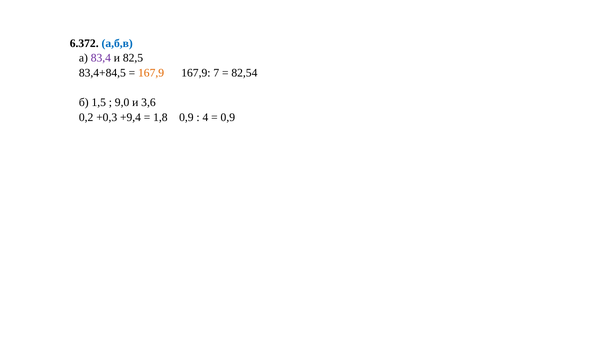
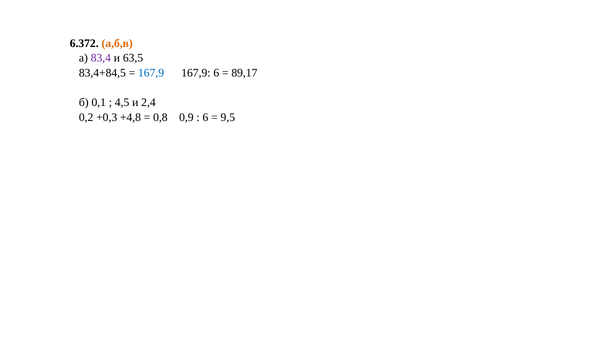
а,б,в colour: blue -> orange (117, 43)
82,5: 82,5 -> 63,5 (133, 58)
167,9 colour: orange -> blue (151, 73)
167,9 7: 7 -> 6 (216, 73)
82,54: 82,54 -> 89,17 (244, 73)
1,5: 1,5 -> 0,1 (99, 103)
9,0: 9,0 -> 4,5 (122, 103)
3,6: 3,6 -> 2,4 (148, 103)
+9,4: +9,4 -> +4,8 (130, 117)
1,8: 1,8 -> 0,8 (160, 117)
4: 4 -> 6 (205, 117)
0,9: 0,9 -> 9,5 (228, 117)
